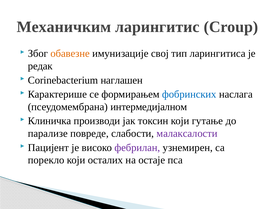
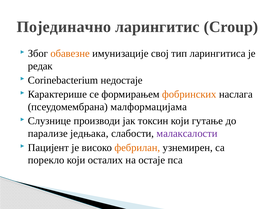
Механичким: Механичким -> Појединачно (64, 27)
наглашен: наглашен -> недостаје (122, 80)
фобринских colour: blue -> orange (189, 94)
интермедијалном: интермедијалном -> малформацијама (149, 107)
Клиничка: Клиничка -> Слузнице (49, 121)
повреде: повреде -> једњака (89, 134)
фебрилан colour: purple -> orange (137, 148)
